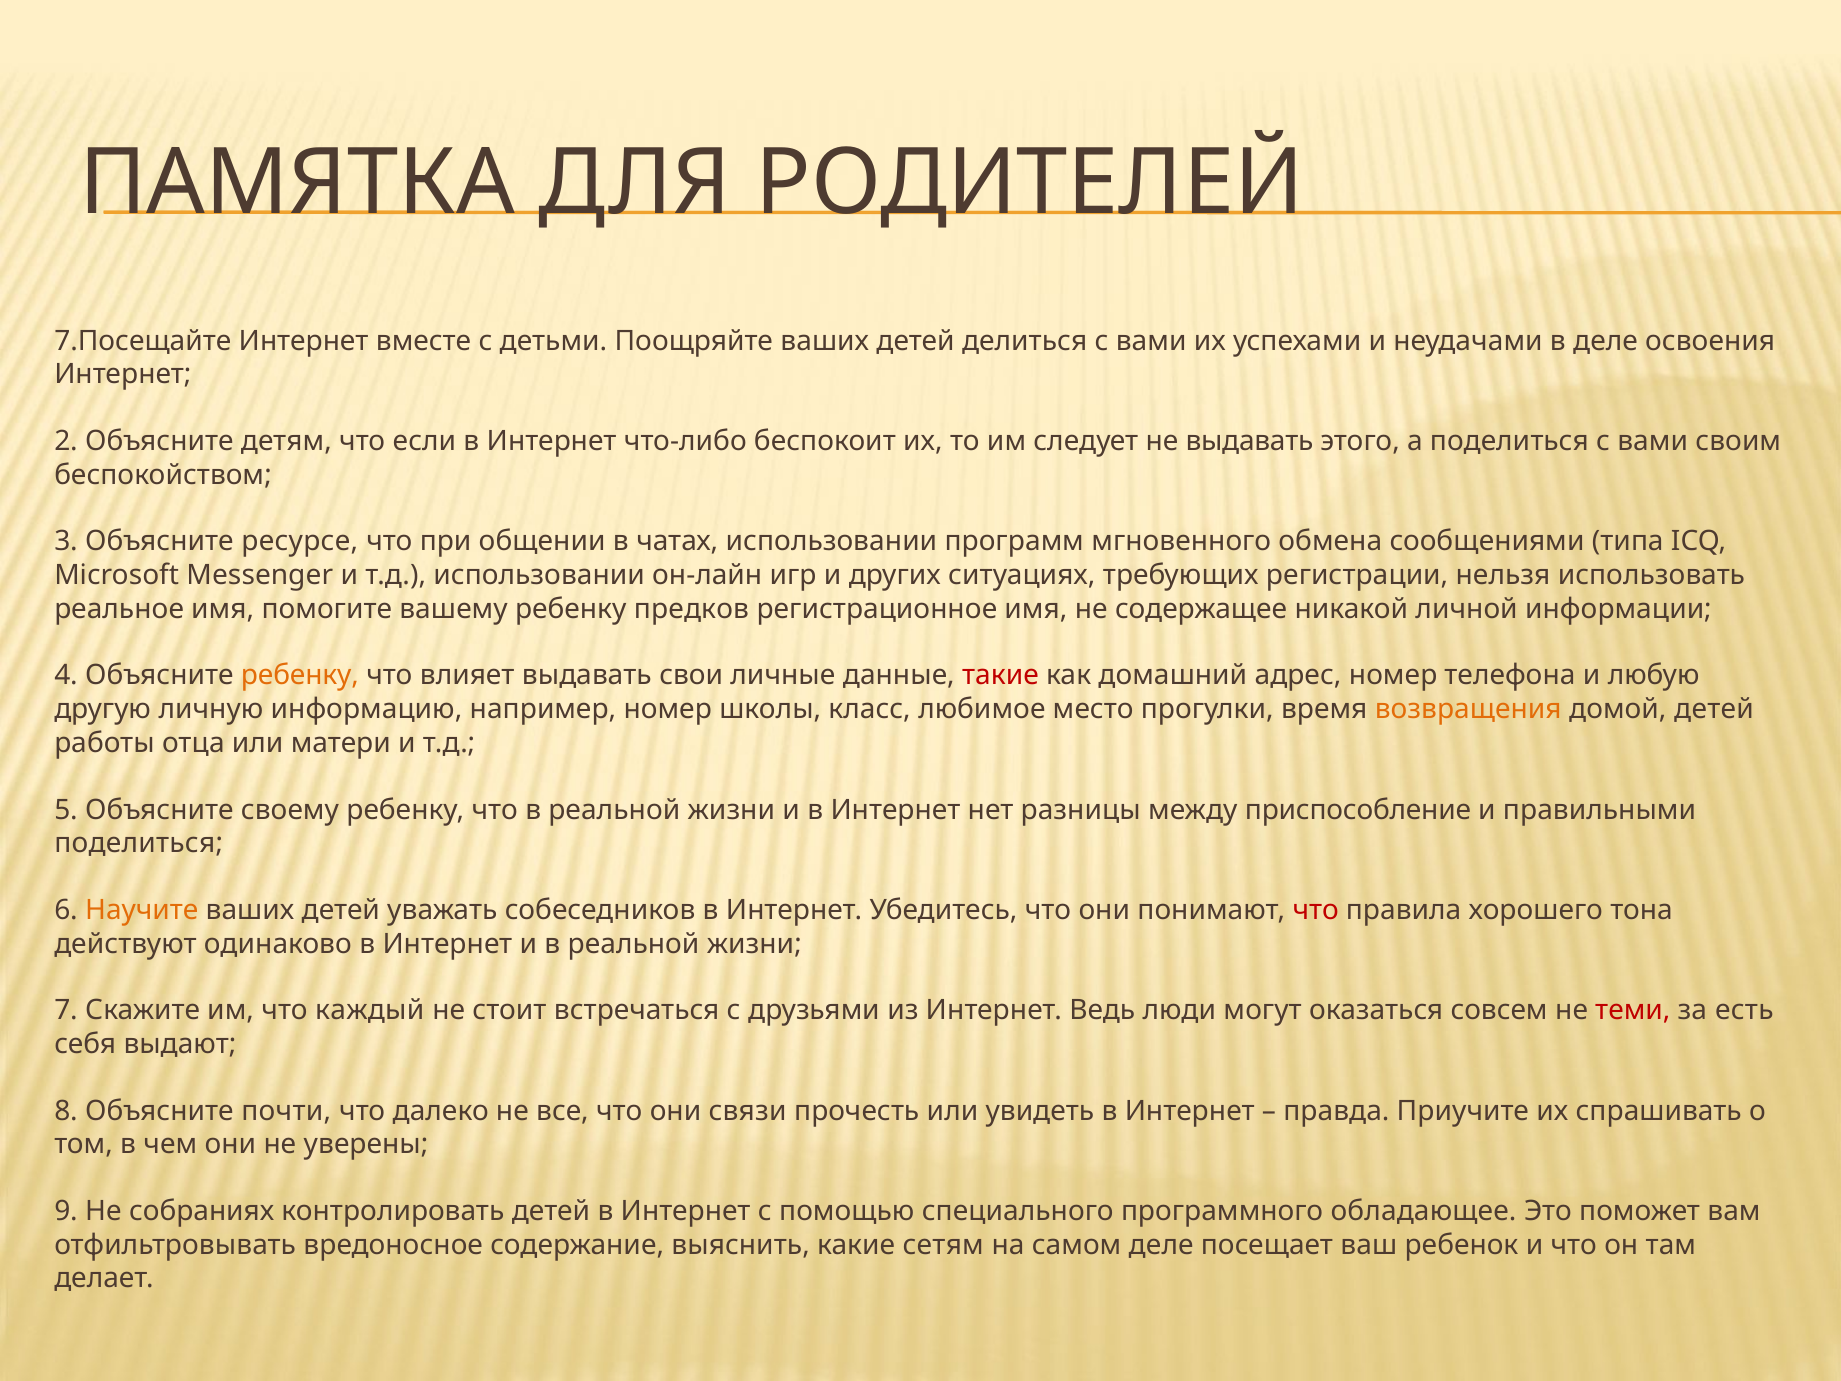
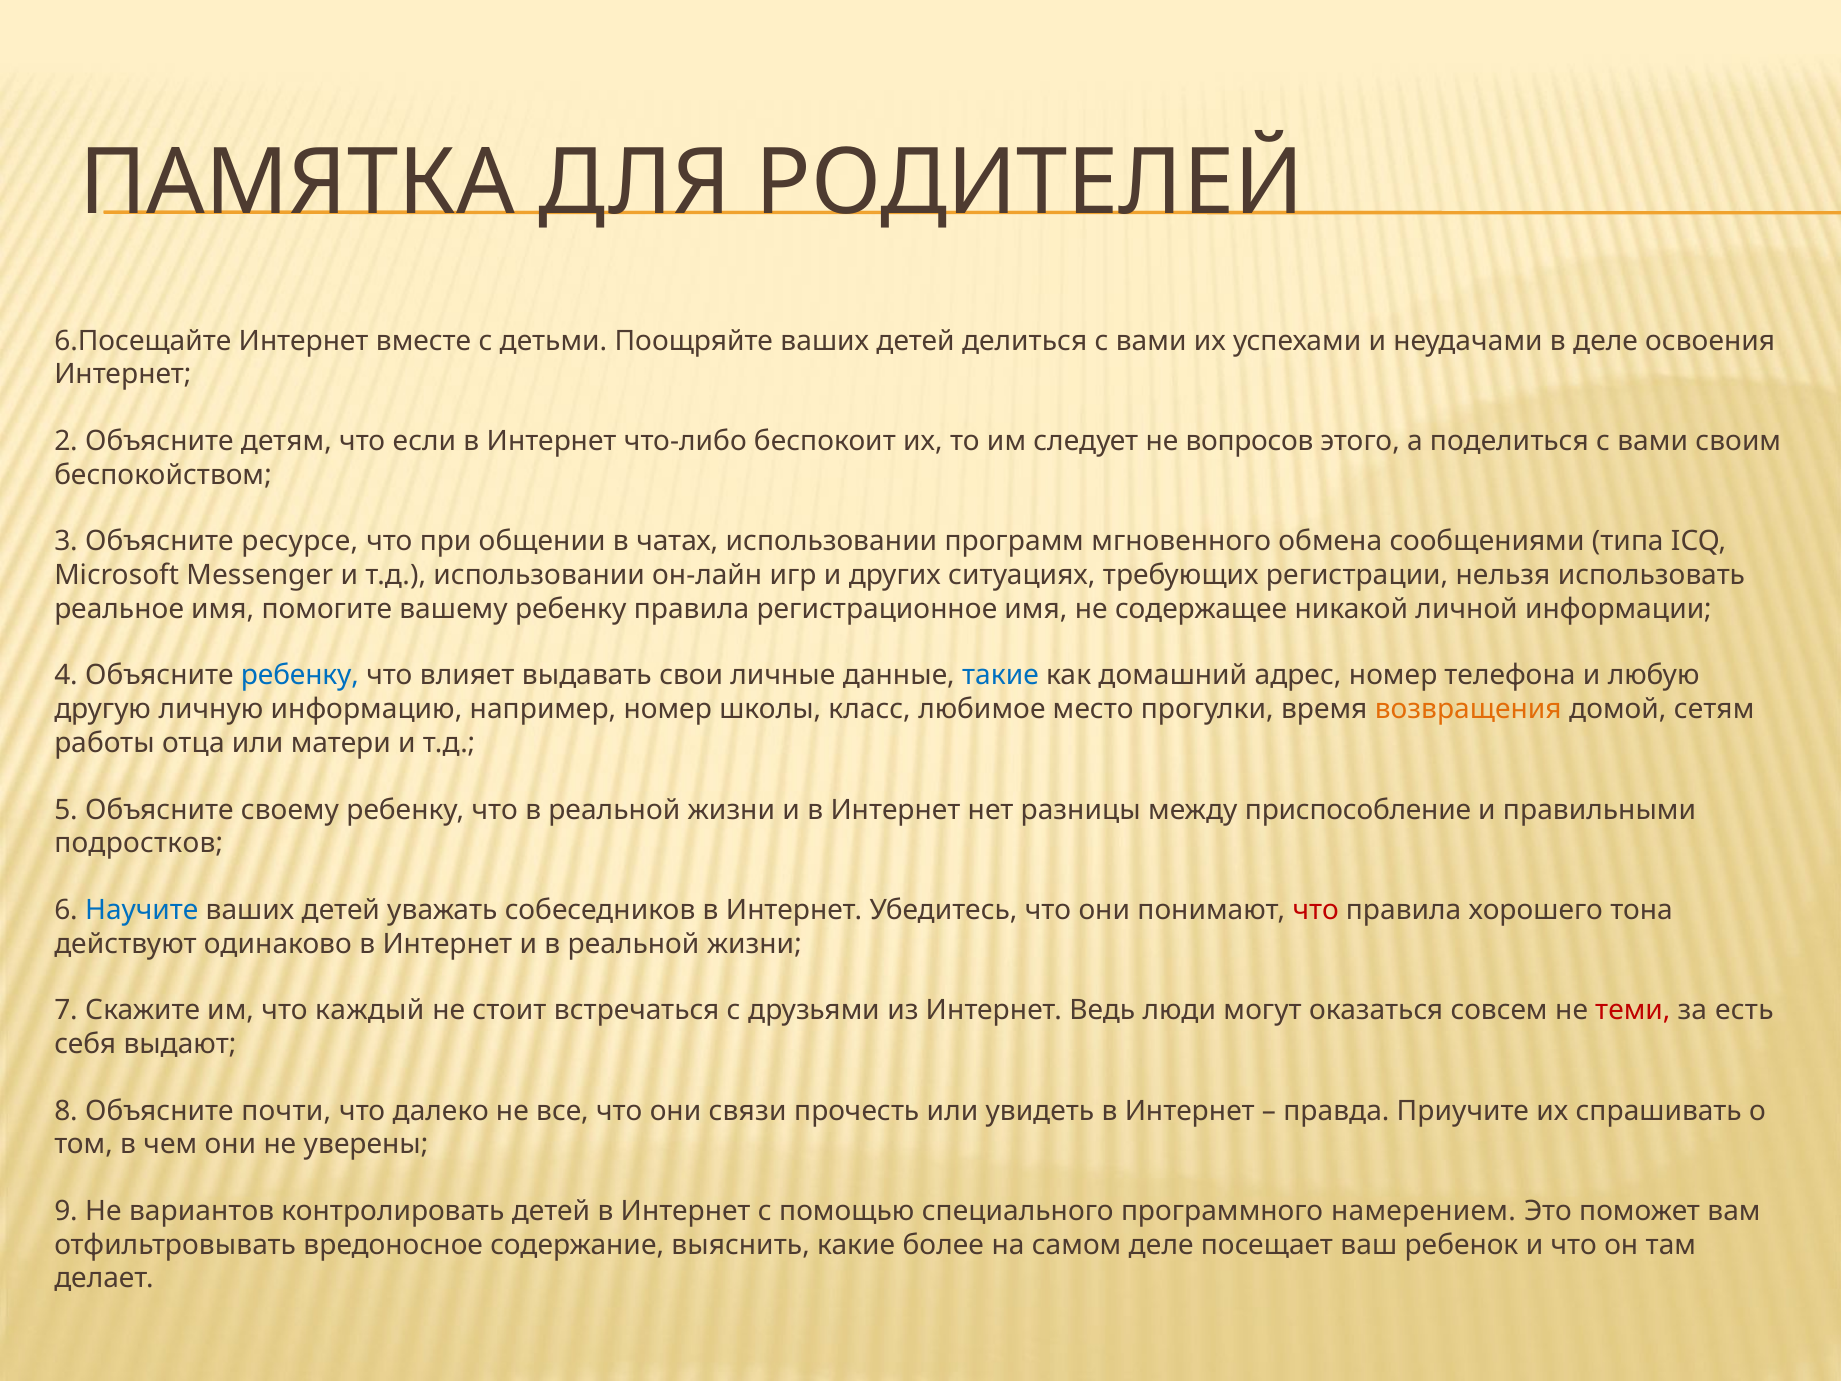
7.Посещайте: 7.Посещайте -> 6.Посещайте (143, 341)
не выдавать: выдавать -> вопросов (1250, 441)
ребенку предков: предков -> правила (692, 609)
ребенку colour: orange -> blue (300, 676)
такие colour: red -> blue (1000, 676)
домой детей: детей -> сетям (1714, 709)
поделиться: поделиться -> подростков (139, 843)
Научите colour: orange -> blue (142, 910)
собраниях: собраниях -> вариантов (202, 1211)
обладающее: обладающее -> намерением (1423, 1211)
сетям: сетям -> более (943, 1245)
